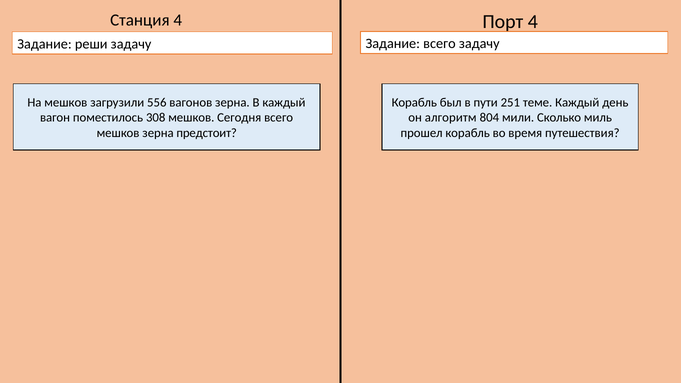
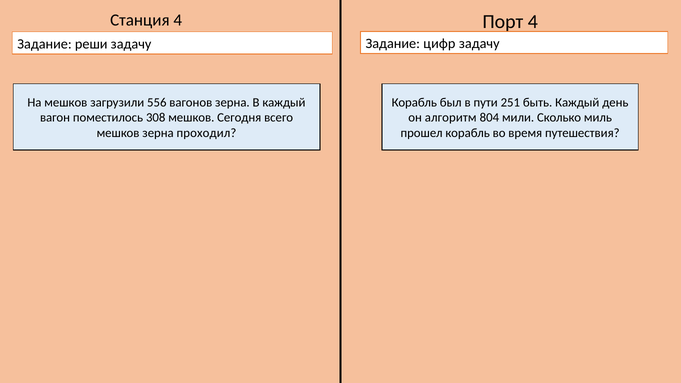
Задание всего: всего -> цифр (439, 44)
теме: теме -> быть (538, 102)
предстоит: предстоит -> проходил (206, 133)
